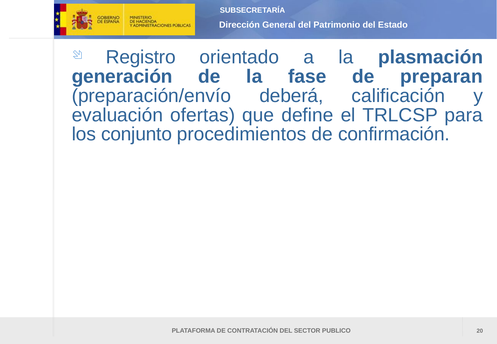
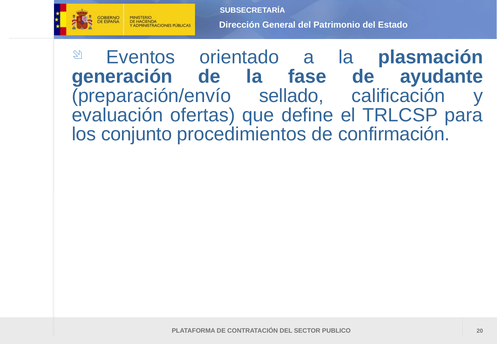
Registro: Registro -> Eventos (141, 57)
preparan: preparan -> ayudante (442, 77)
deberá: deberá -> sellado (291, 96)
